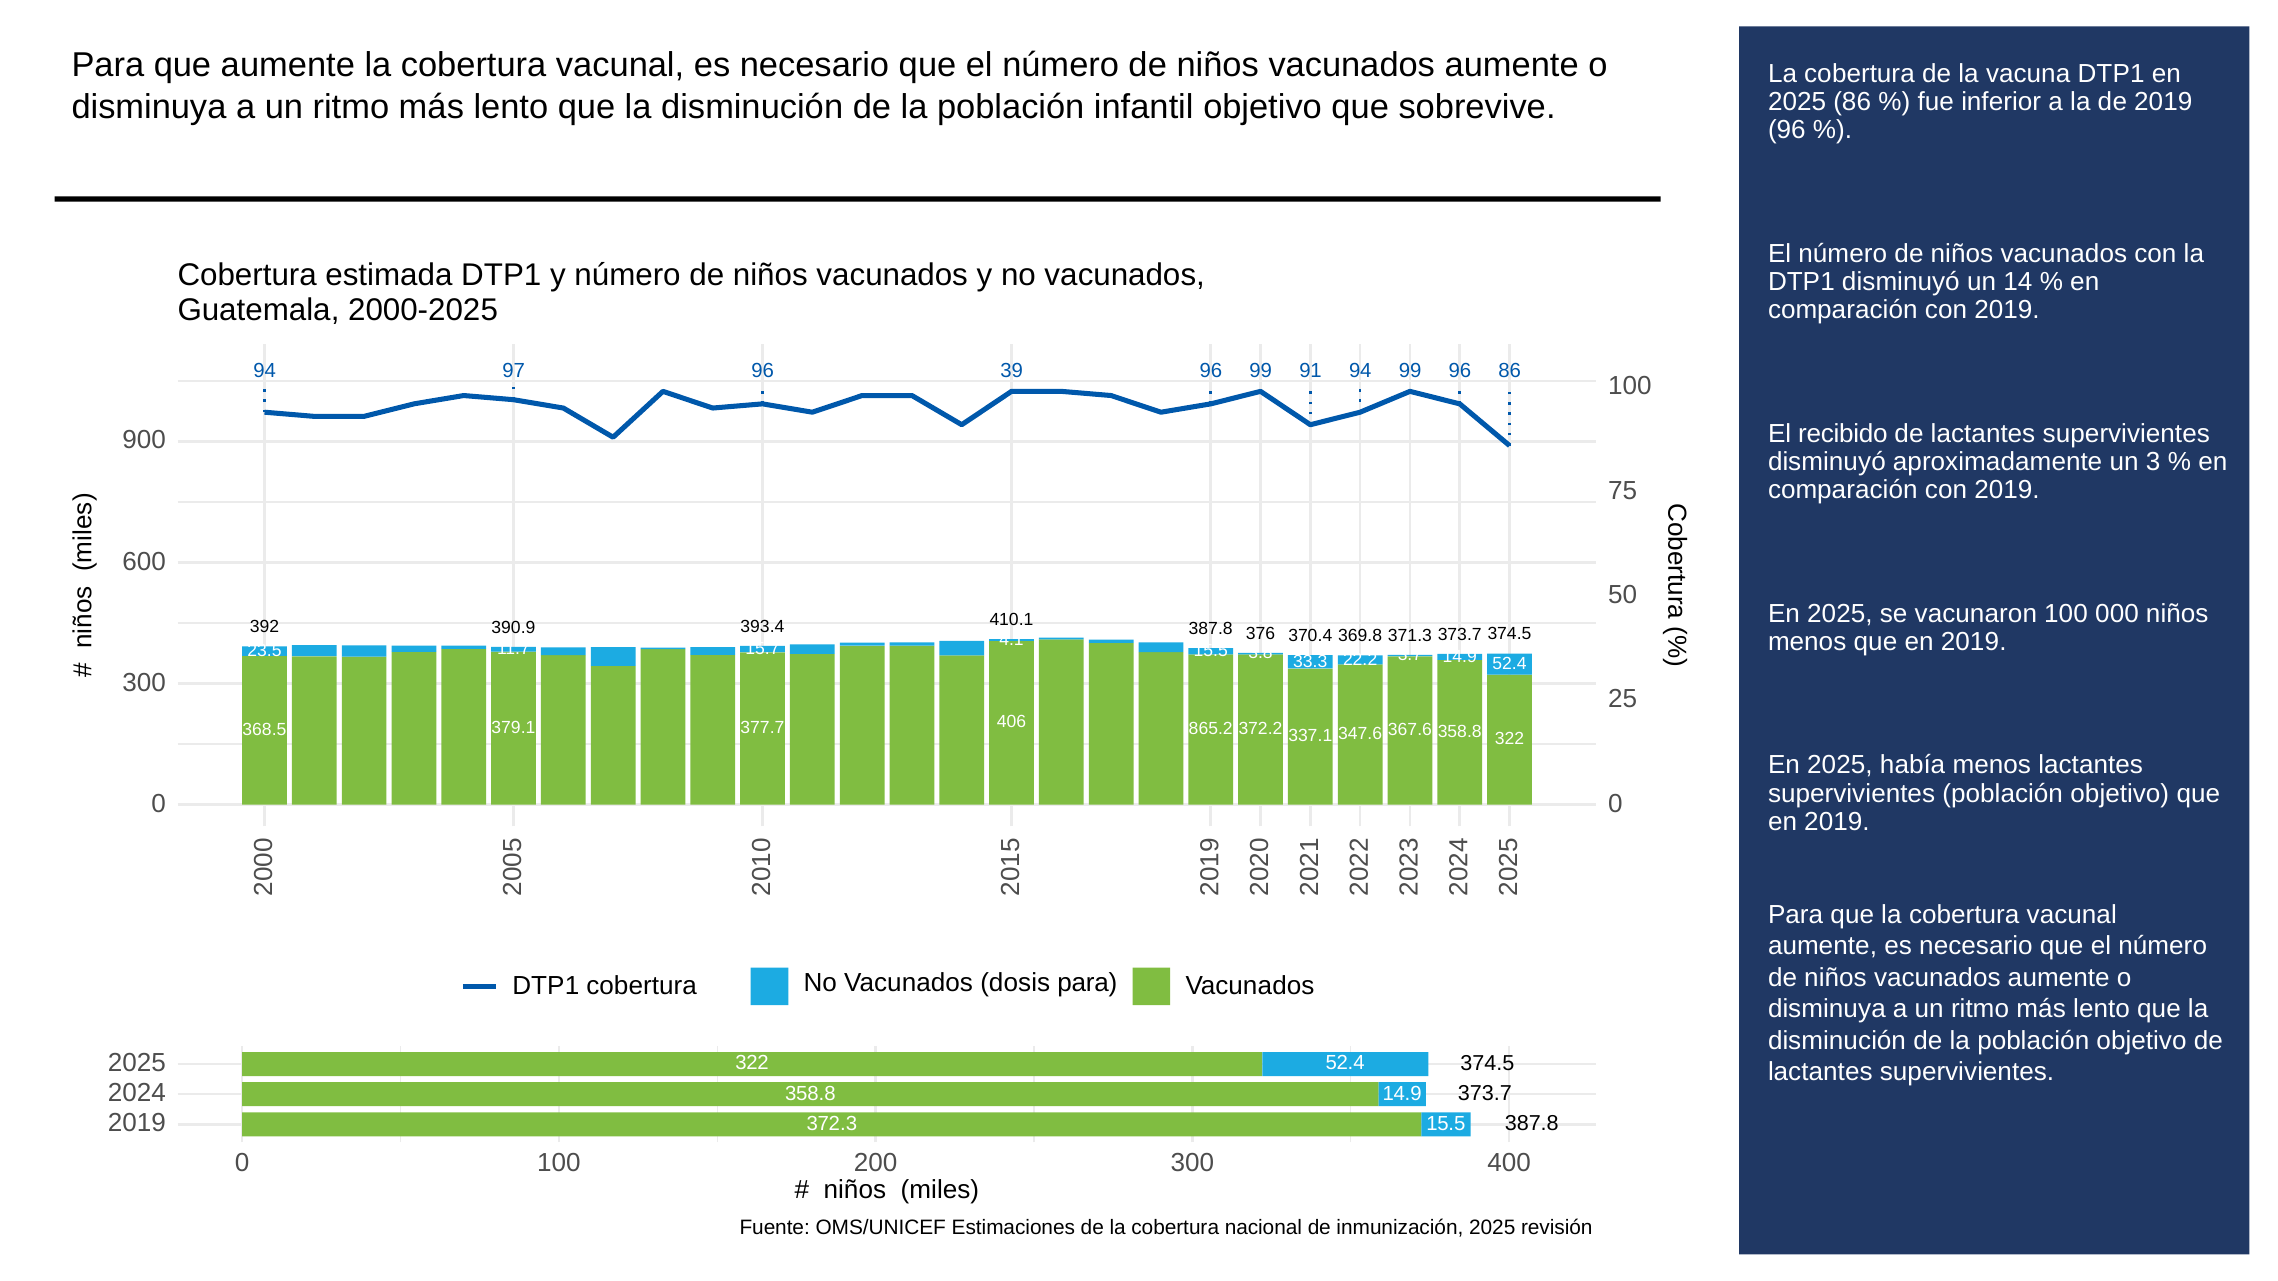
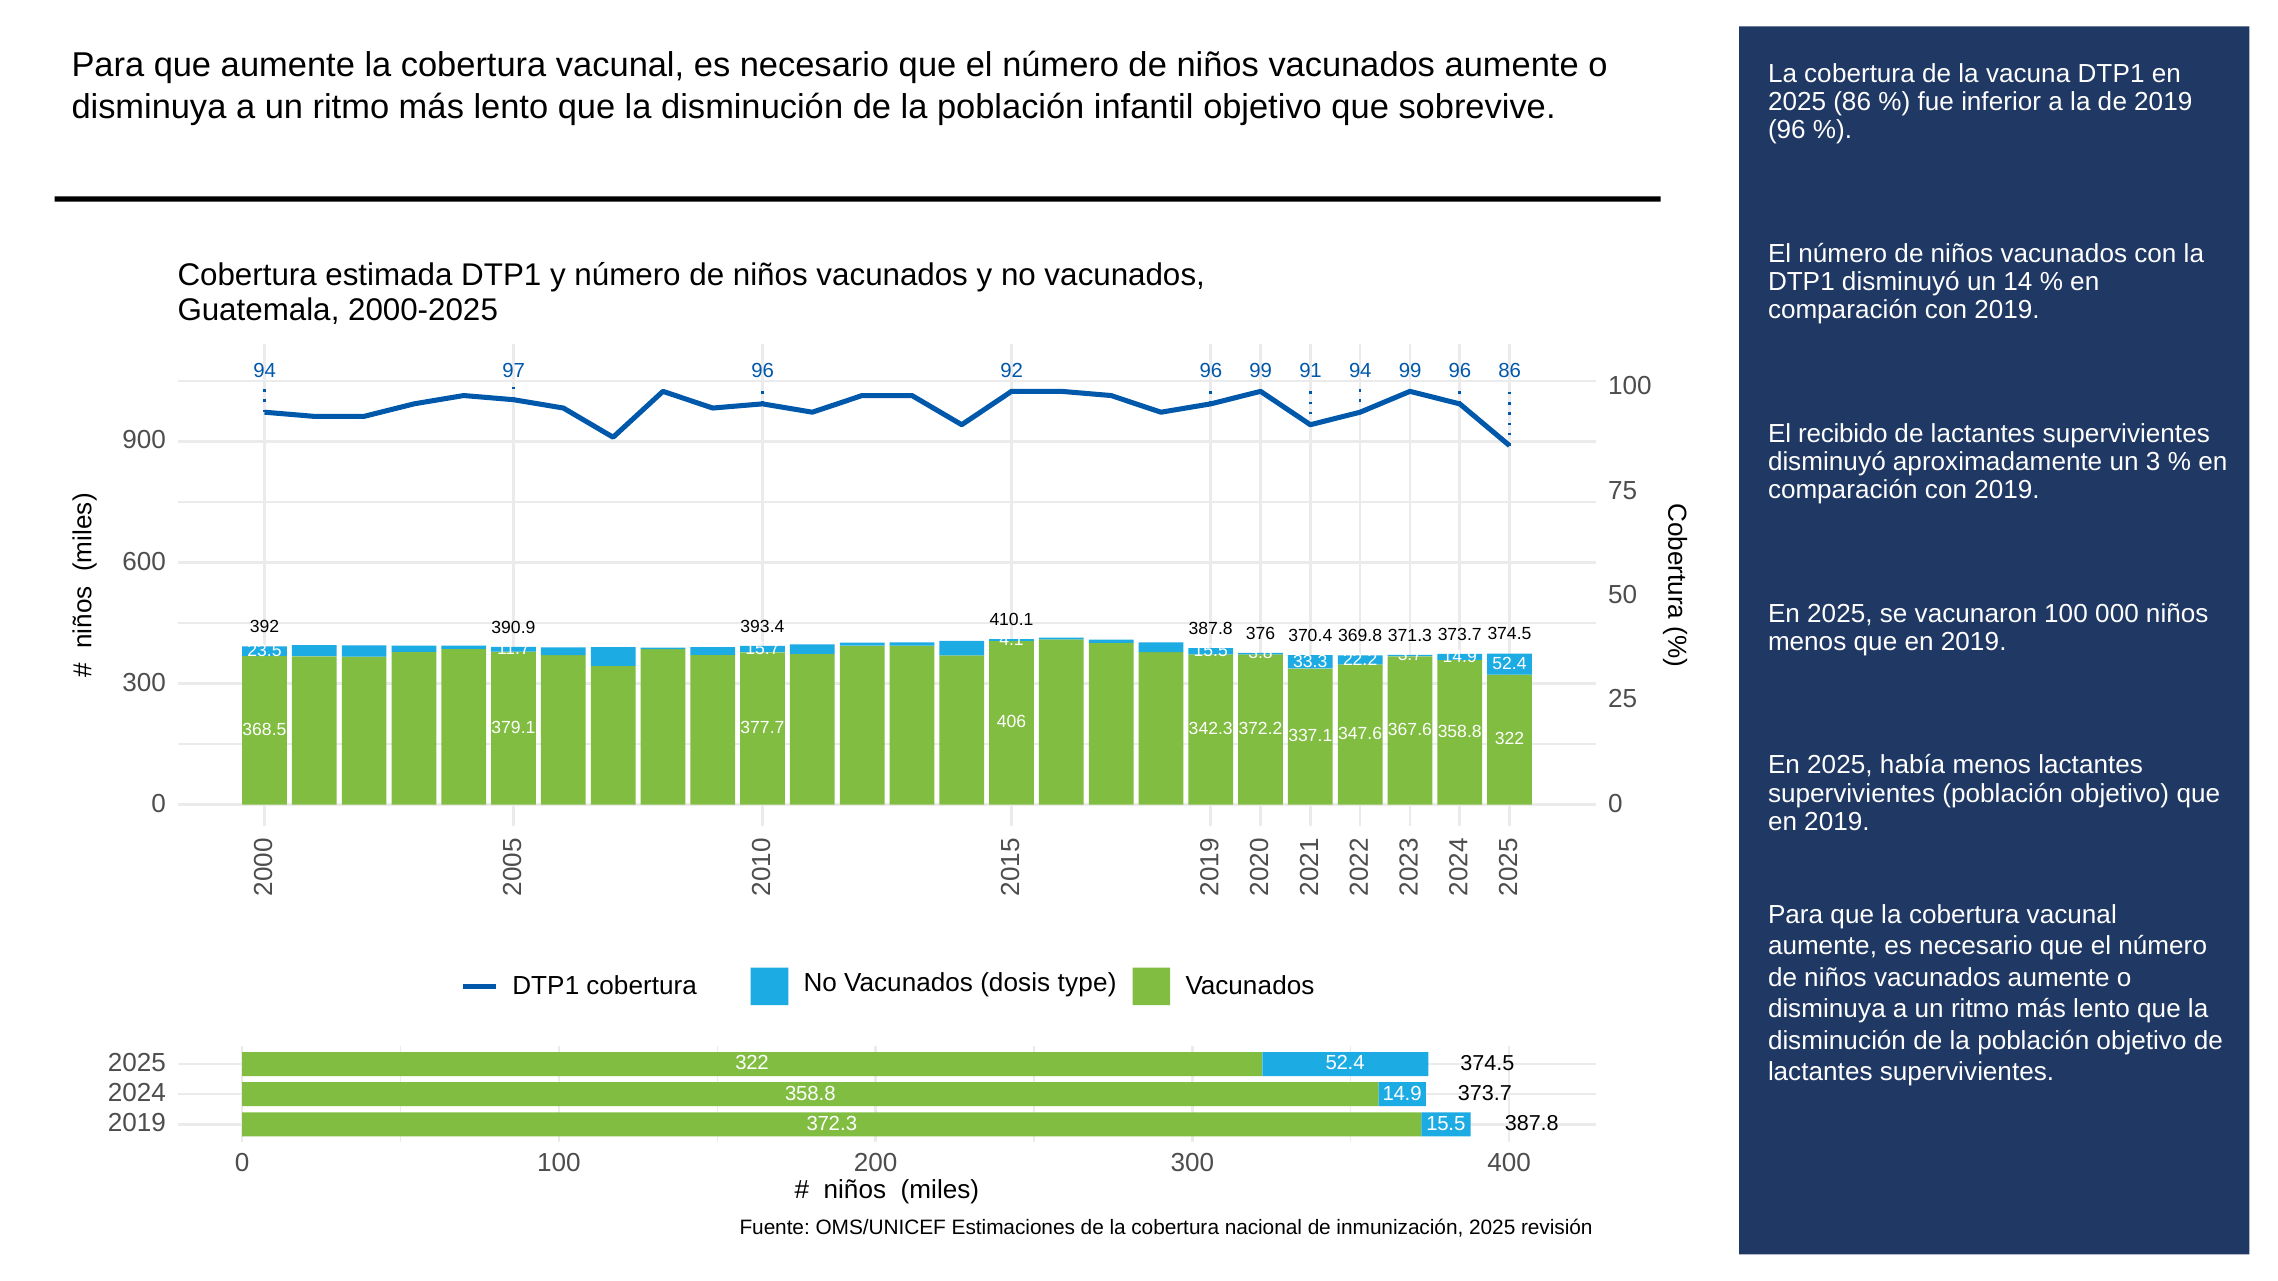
39: 39 -> 92 (1012, 371)
865.2: 865.2 -> 342.3 (1211, 729)
dosis para: para -> type (1087, 983)
